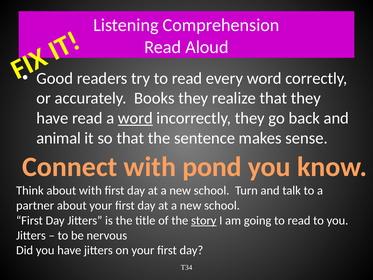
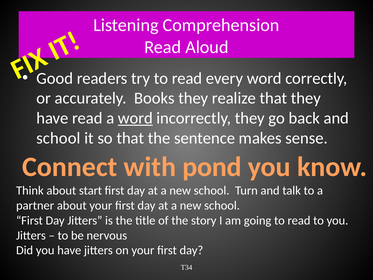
animal: animal -> school (58, 138)
about with: with -> start (91, 190)
story underline: present -> none (204, 220)
